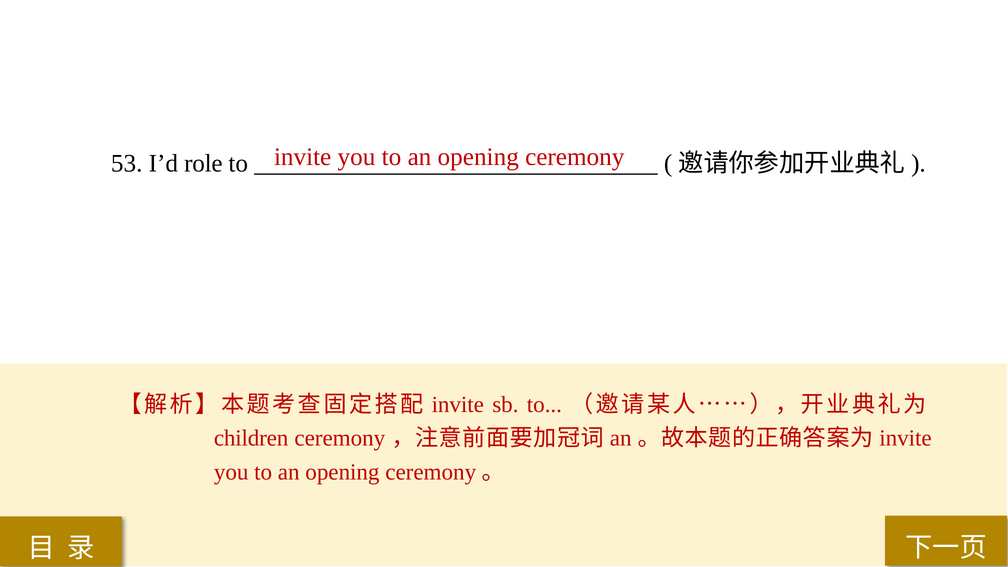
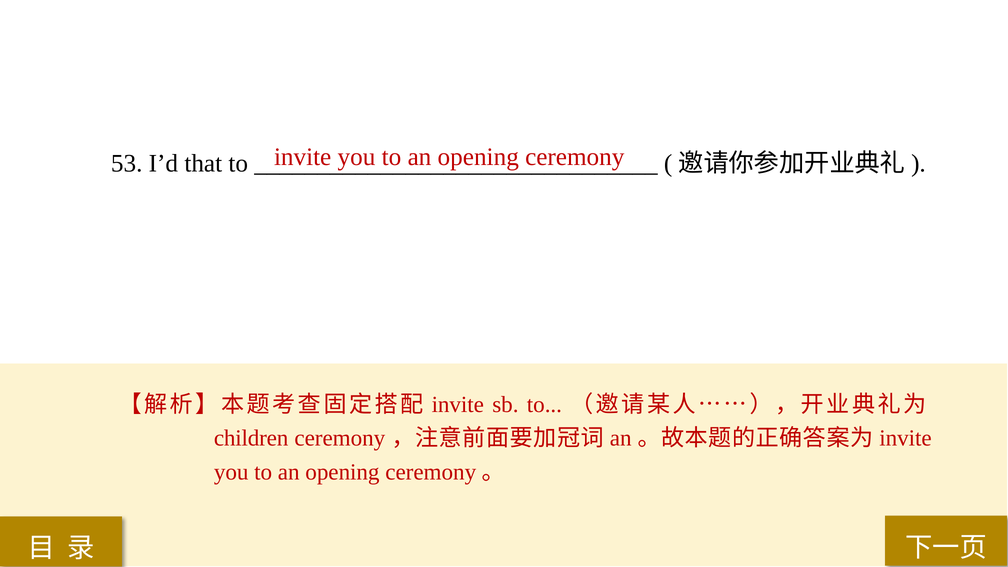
role: role -> that (203, 163)
